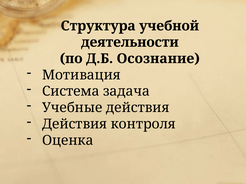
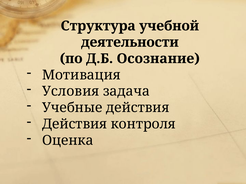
Система: Система -> Условия (71, 92)
